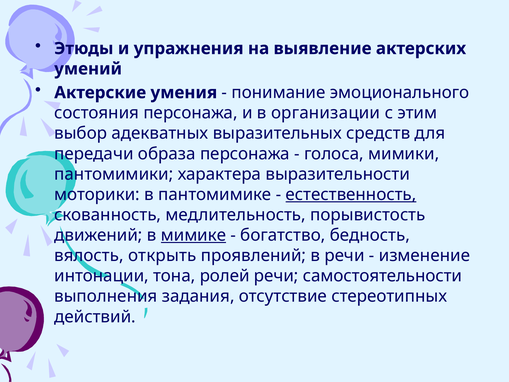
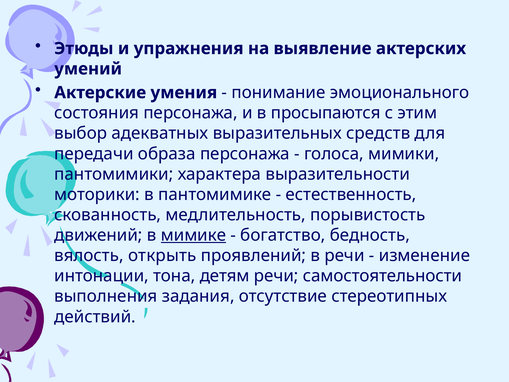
организации: организации -> просыпаются (326, 113)
естественность underline: present -> none (351, 194)
ролей: ролей -> детям (225, 276)
